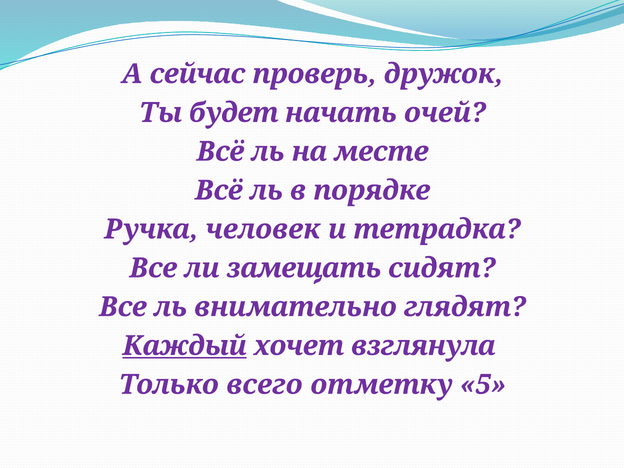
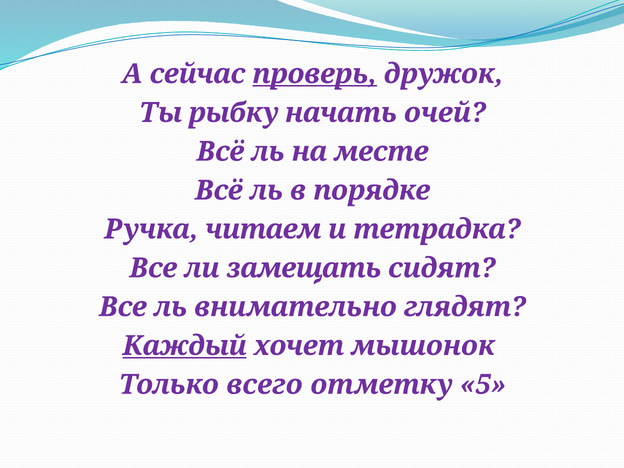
проверь underline: none -> present (315, 74)
будет: будет -> рыбку (234, 113)
человек: человек -> читаем (263, 229)
взглянула: взглянула -> мышонок (423, 346)
